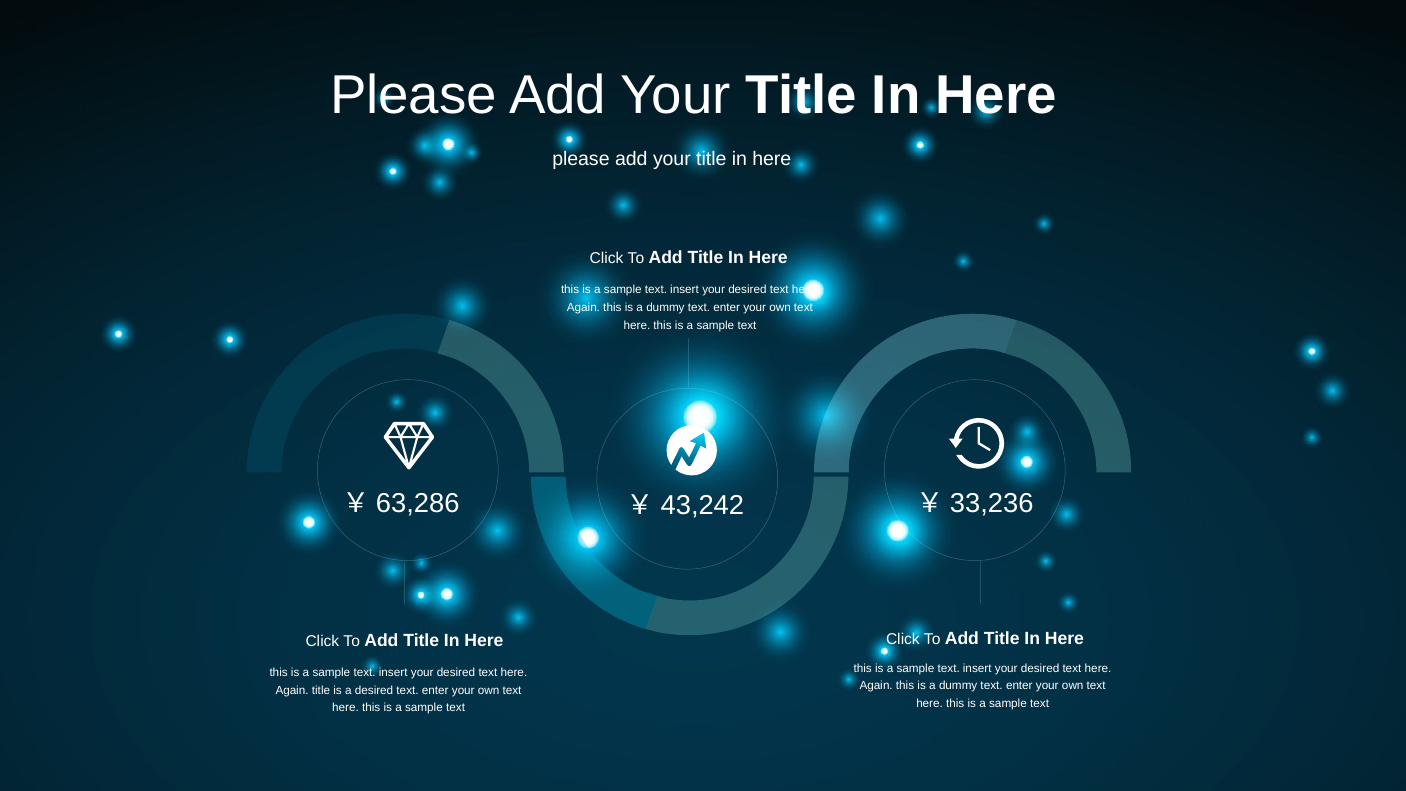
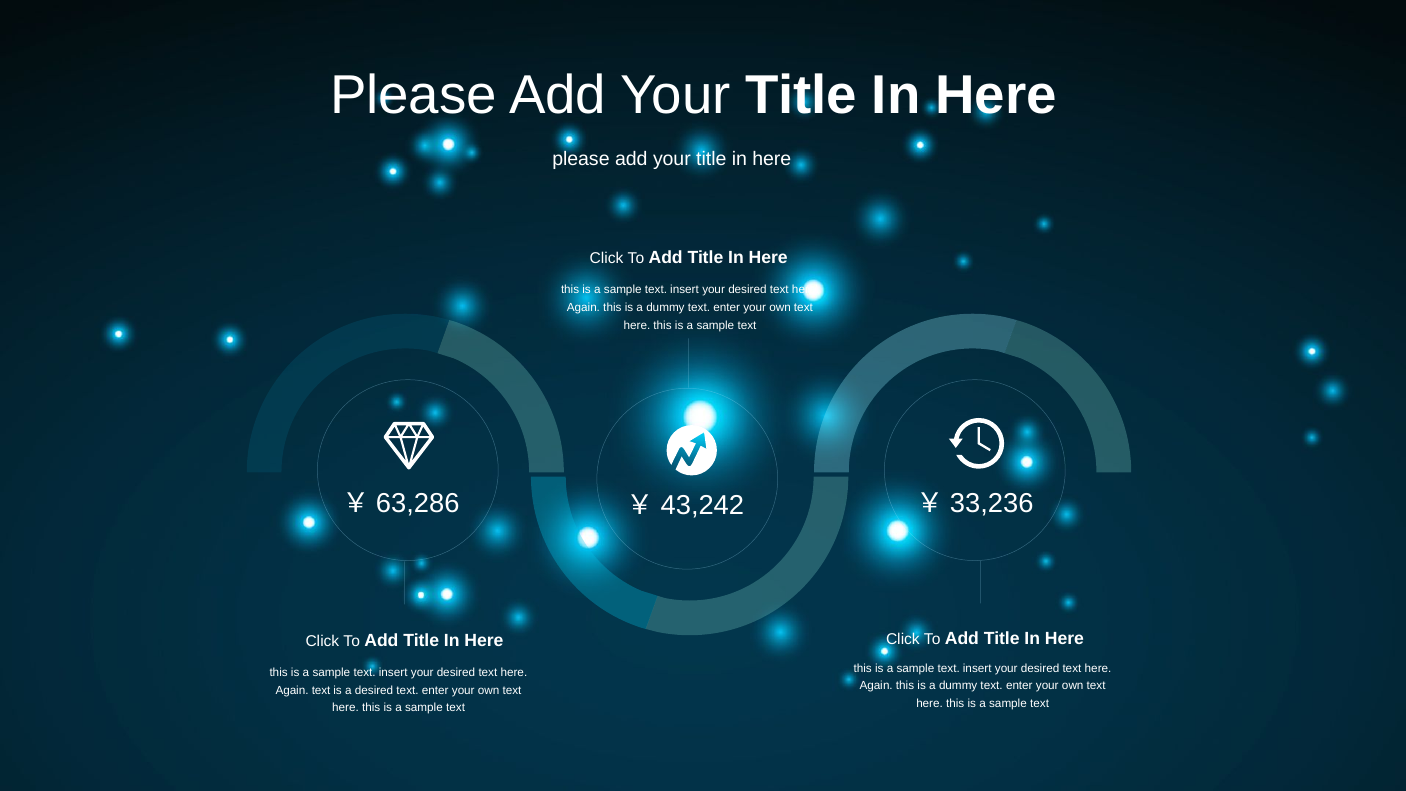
Again title: title -> text (321, 690)
